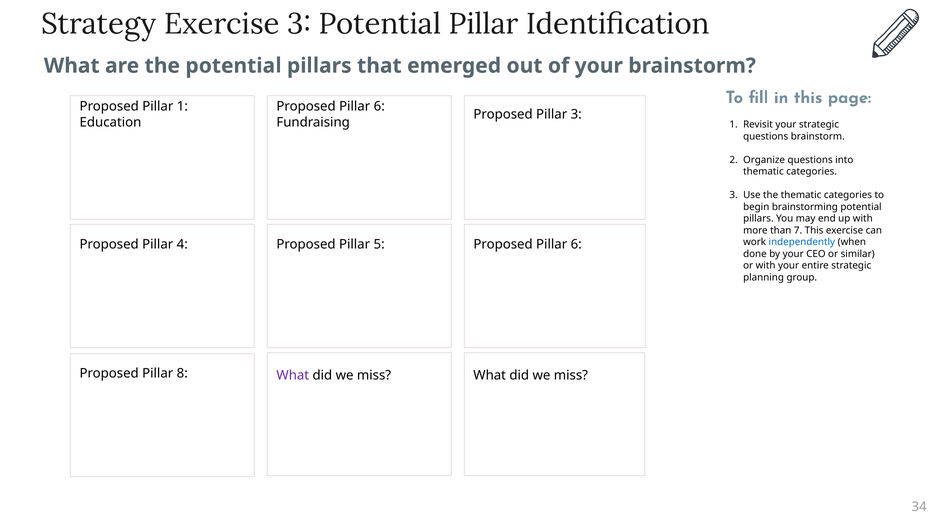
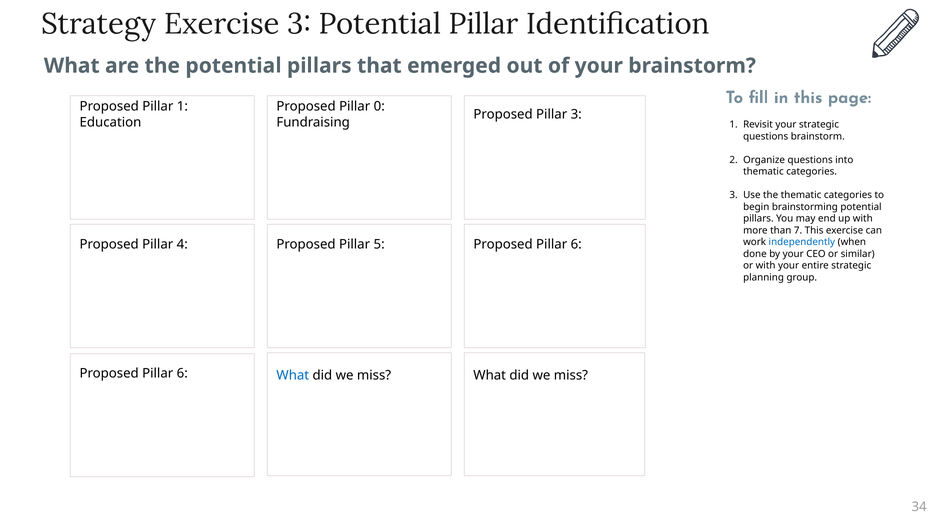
6: 6 -> 0 (379, 106)
8: 8 -> 6 (182, 373)
What colour: purple -> blue (293, 375)
